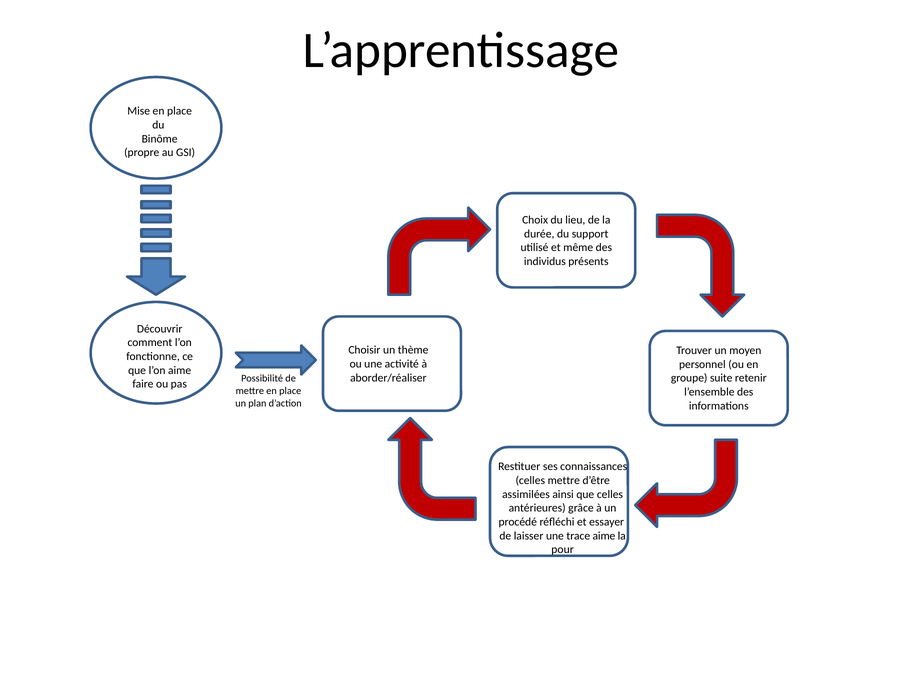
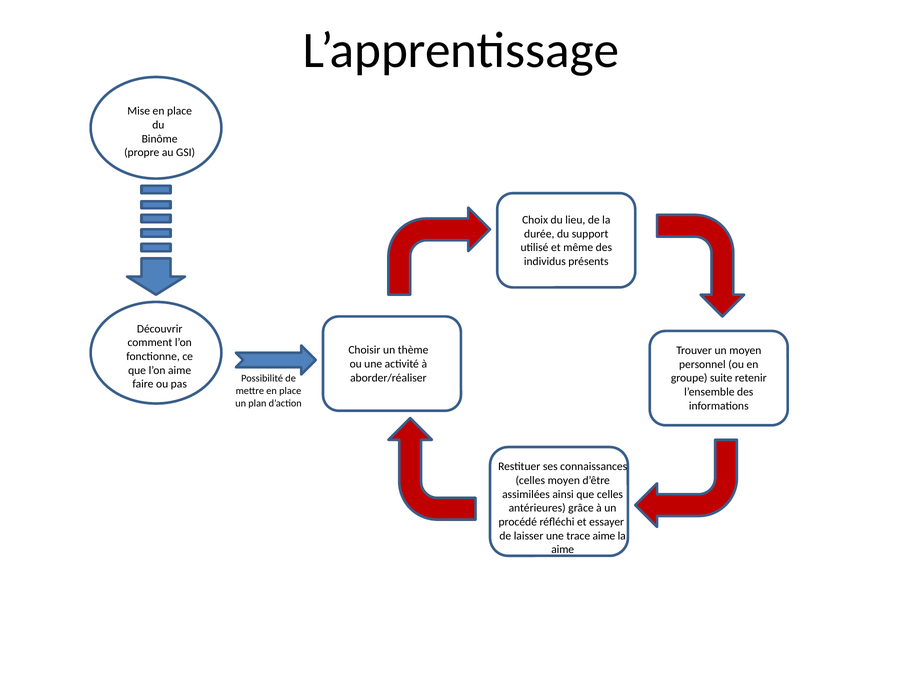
celles mettre: mettre -> moyen (564, 481)
pour: pour -> aime (563, 550)
